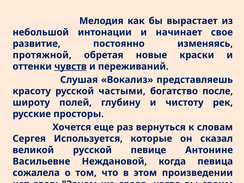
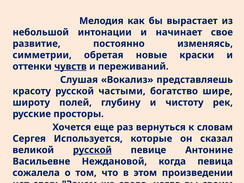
протяжной: протяжной -> симметрии (42, 55)
после: после -> шире (218, 91)
русской underline: none -> present (92, 150)
